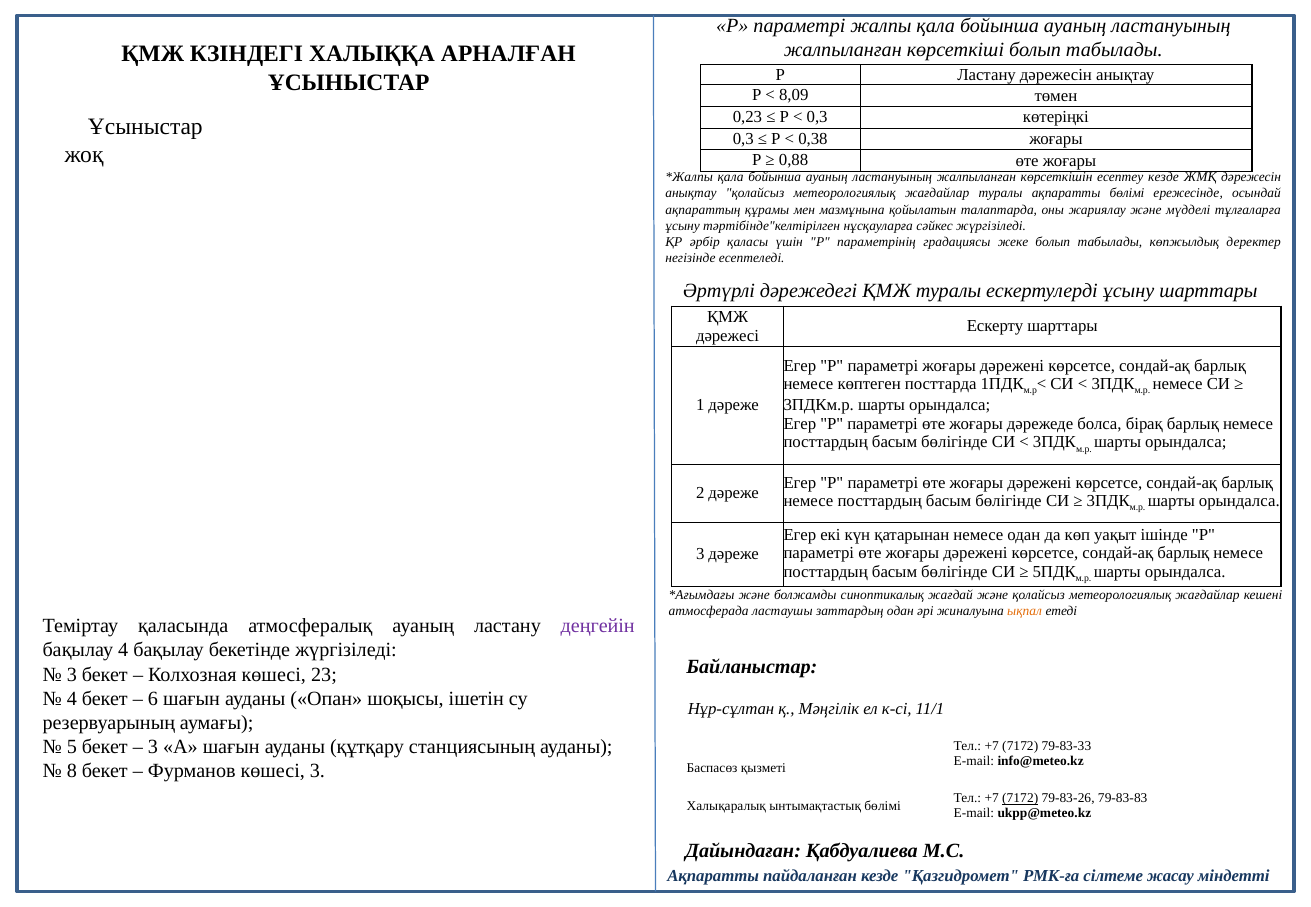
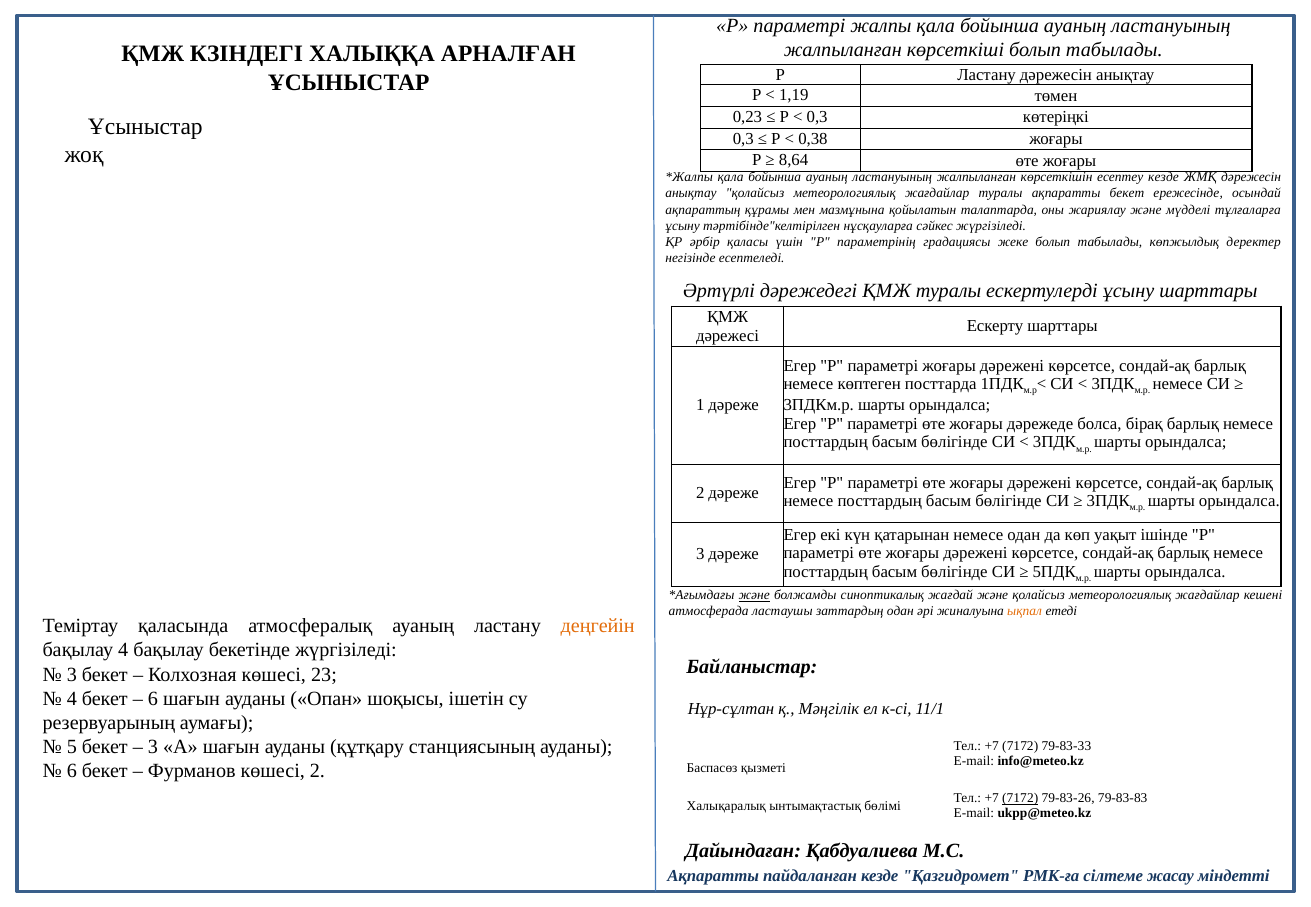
8,09: 8,09 -> 1,19 (794, 95)
0,88: 0,88 -> 8,64 (794, 160)
ақпаратты бөлімі: бөлімі -> бекет (1127, 194)
және underline: none -> present (754, 596)
деңгейін colour: purple -> orange (598, 627)
8: 8 -> 6 (72, 772)
көшесі 3: 3 -> 2 (317, 772)
